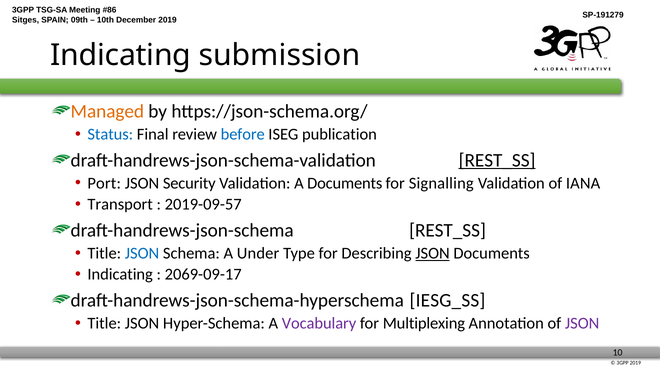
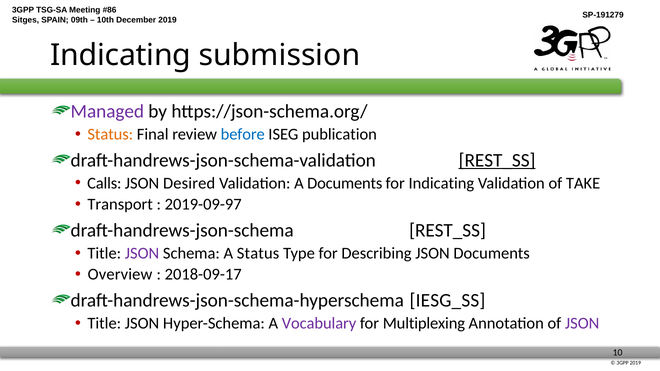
Managed colour: orange -> purple (107, 112)
Status colour: blue -> orange (110, 134)
Port: Port -> Calls (104, 183)
Security: Security -> Desired (189, 183)
for Signalling: Signalling -> Indicating (441, 183)
IANA: IANA -> TAKE (583, 183)
2019-09-57: 2019-09-57 -> 2019-09-97 (203, 204)
JSON colour: blue -> purple (142, 253)
A Under: Under -> Status (258, 253)
JSON underline: present -> none (433, 253)
Indicating: Indicating -> Overview (120, 275)
2069-09-17: 2069-09-17 -> 2018-09-17 (203, 275)
